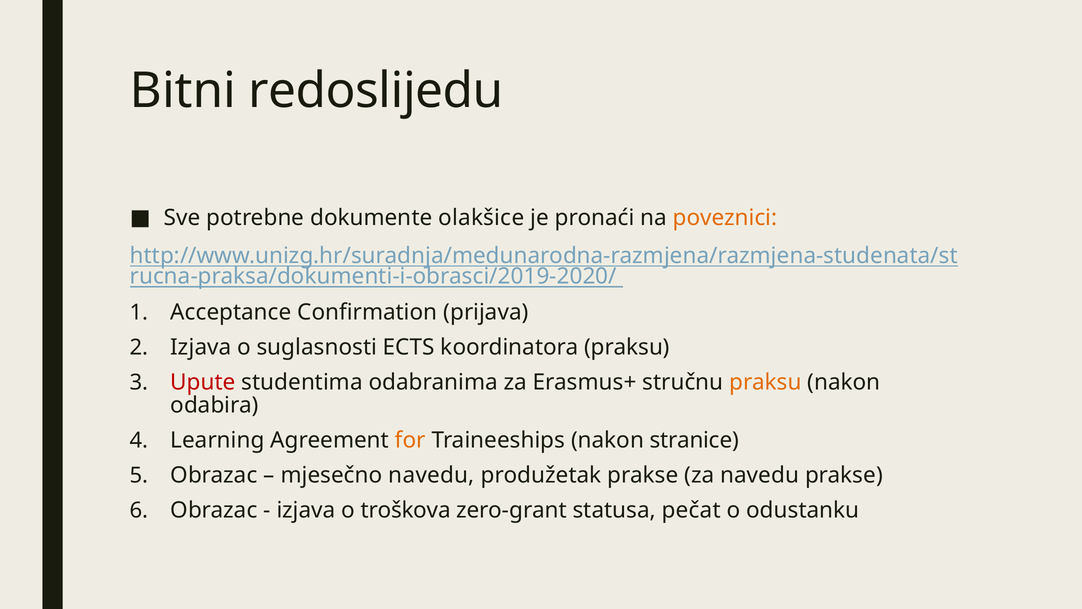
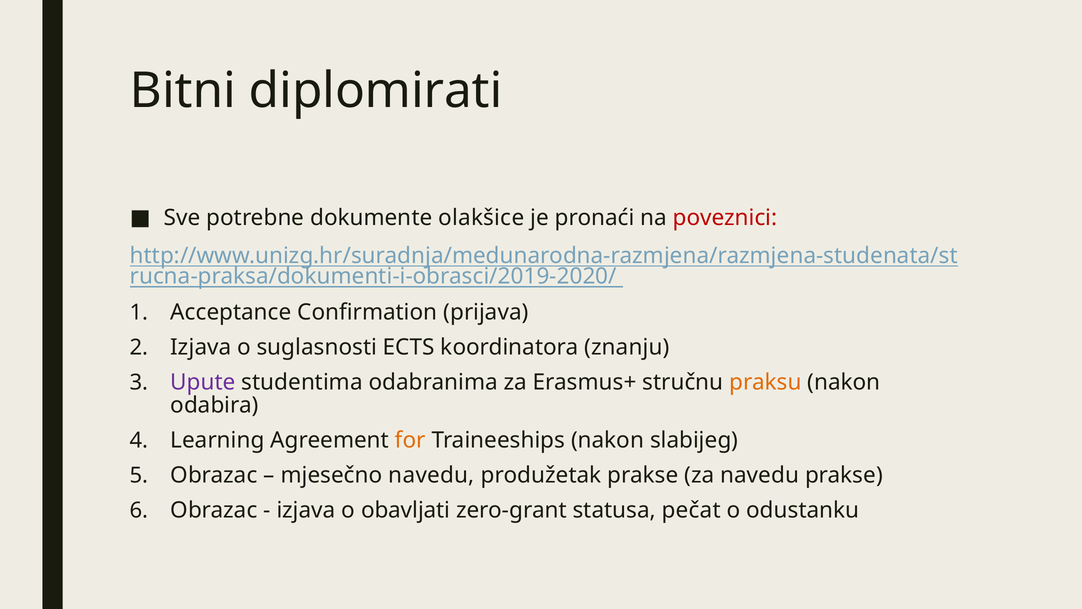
redoslijedu: redoslijedu -> diplomirati (376, 91)
poveznici colour: orange -> red (725, 218)
koordinatora praksu: praksu -> znanju (627, 347)
Upute colour: red -> purple (203, 382)
stranice: stranice -> slabijeg (694, 440)
troškova: troškova -> obavljati (406, 510)
